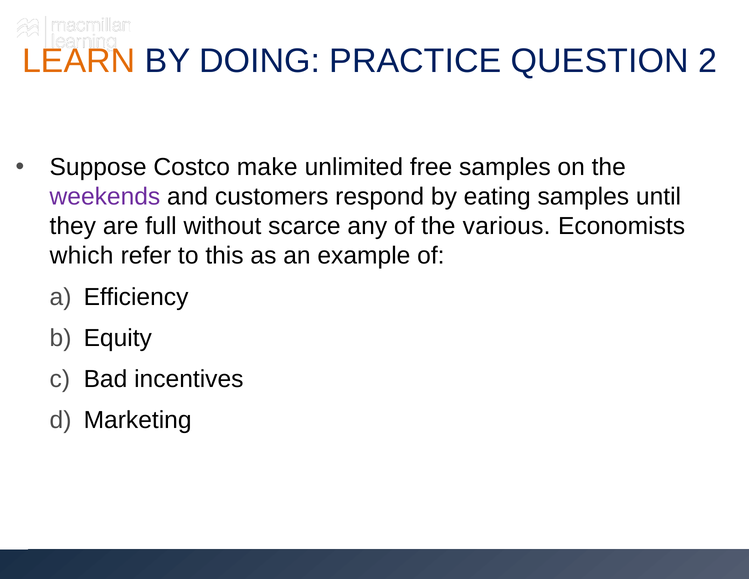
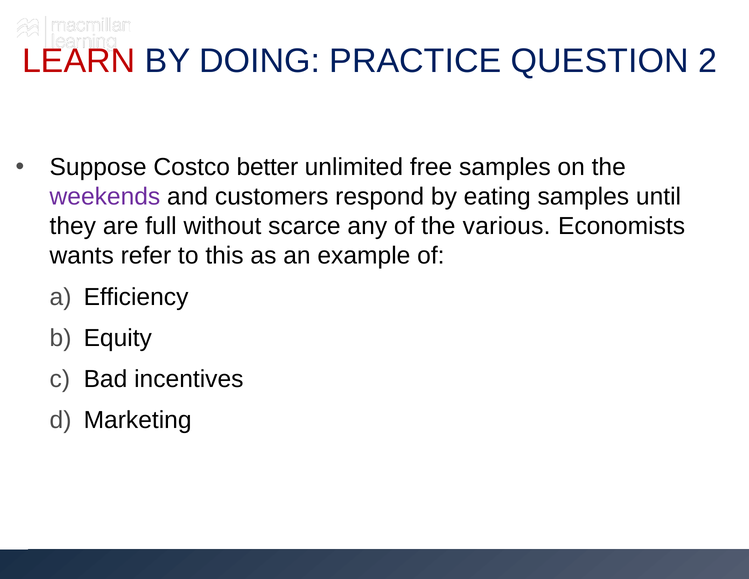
LEARN colour: orange -> red (79, 61)
make: make -> better (267, 167)
which: which -> wants (82, 256)
